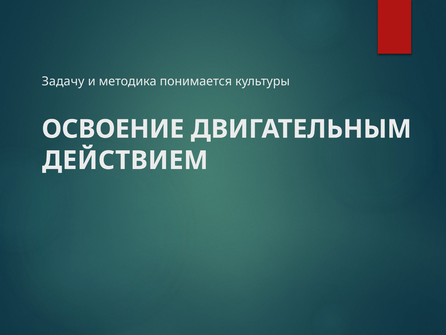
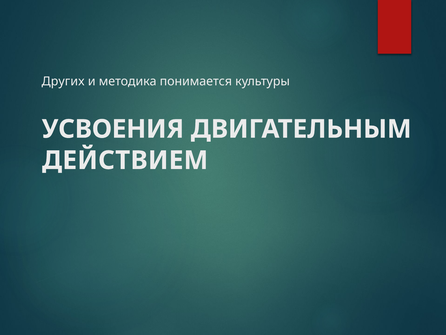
Задачу: Задачу -> Других (63, 81)
ОСВОЕНИЕ: ОСВОЕНИЕ -> УСВОЕНИЯ (113, 129)
